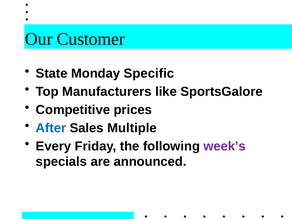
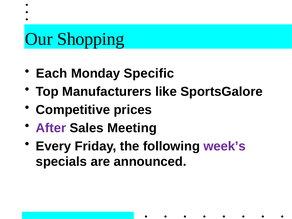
Customer: Customer -> Shopping (91, 39)
State: State -> Each (52, 73)
After colour: blue -> purple (51, 128)
Multiple: Multiple -> Meeting (132, 128)
